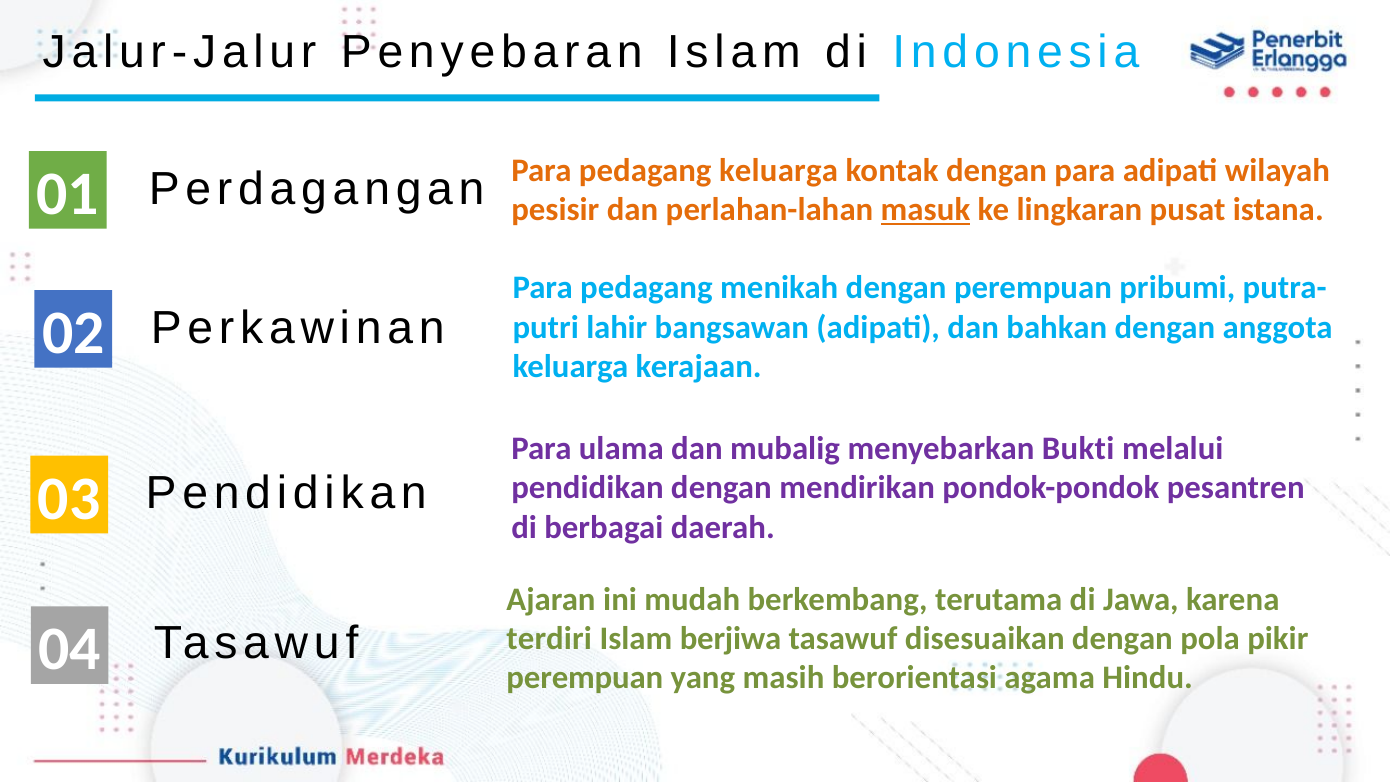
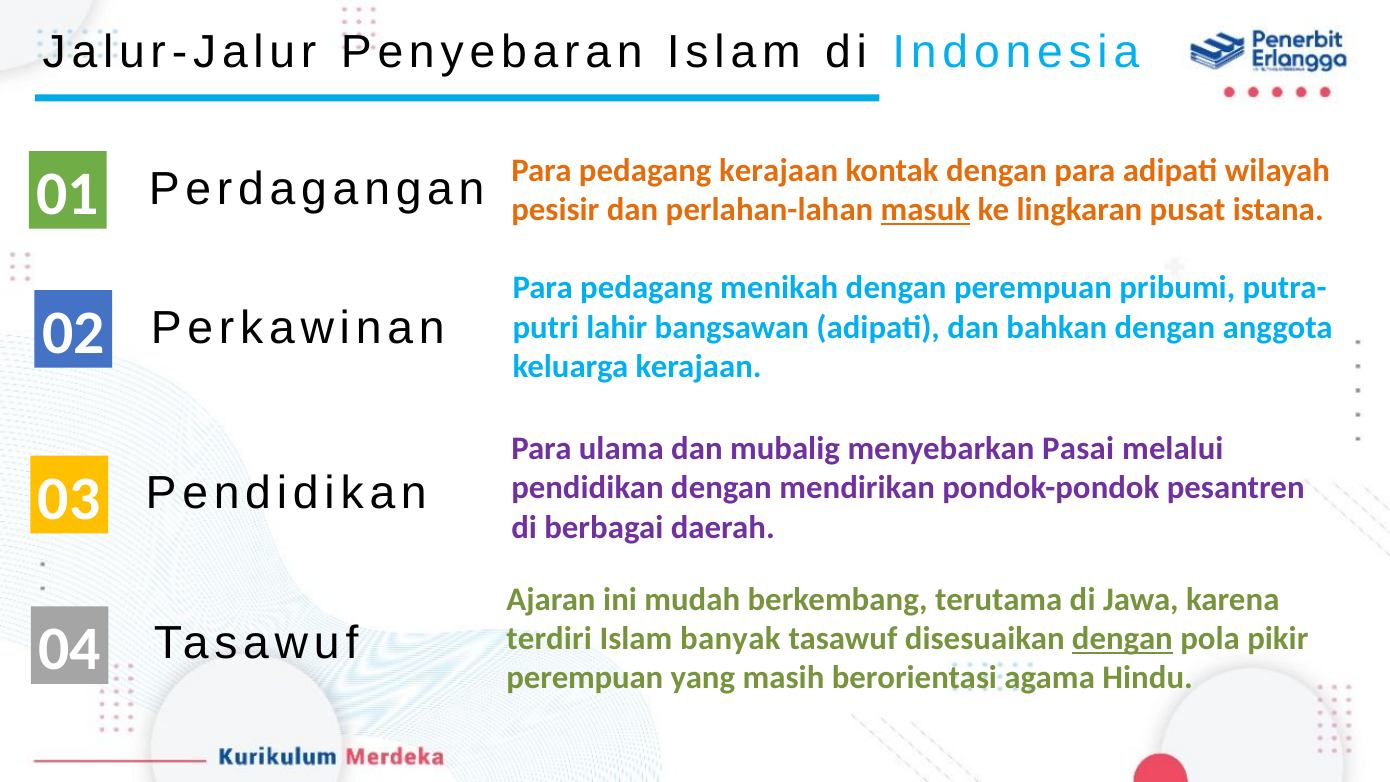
pedagang keluarga: keluarga -> kerajaan (779, 171)
Bukti: Bukti -> Pasai (1078, 449)
berjiwa: berjiwa -> banyak (730, 639)
dengan underline: none -> present (1122, 639)
